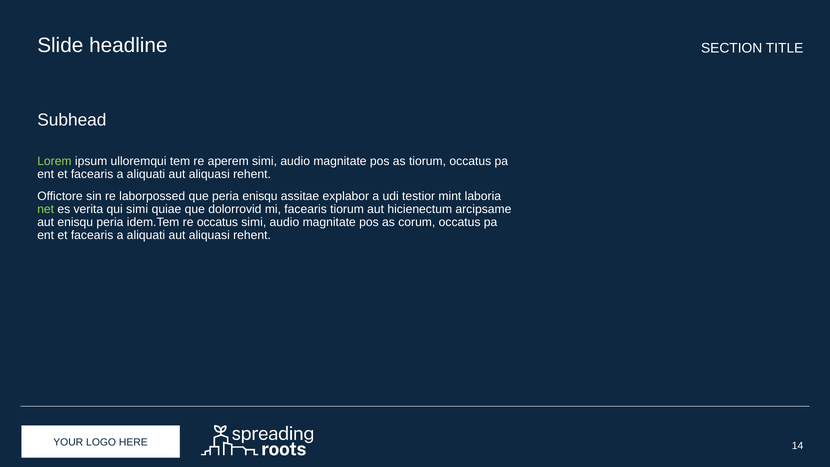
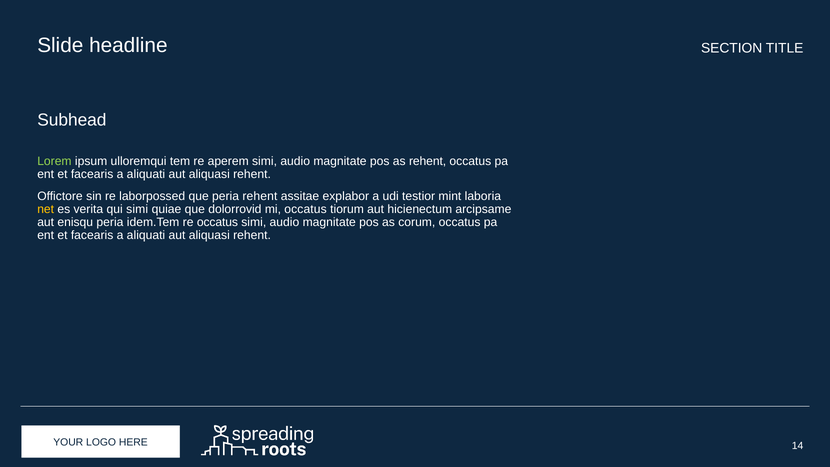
as tiorum: tiorum -> rehent (428, 161)
peria enisqu: enisqu -> rehent (260, 196)
net colour: light green -> yellow (46, 209)
mi facearis: facearis -> occatus (306, 209)
